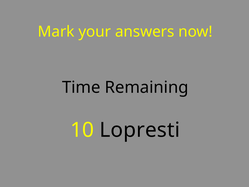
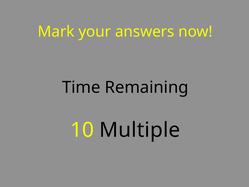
Lopresti: Lopresti -> Multiple (140, 130)
